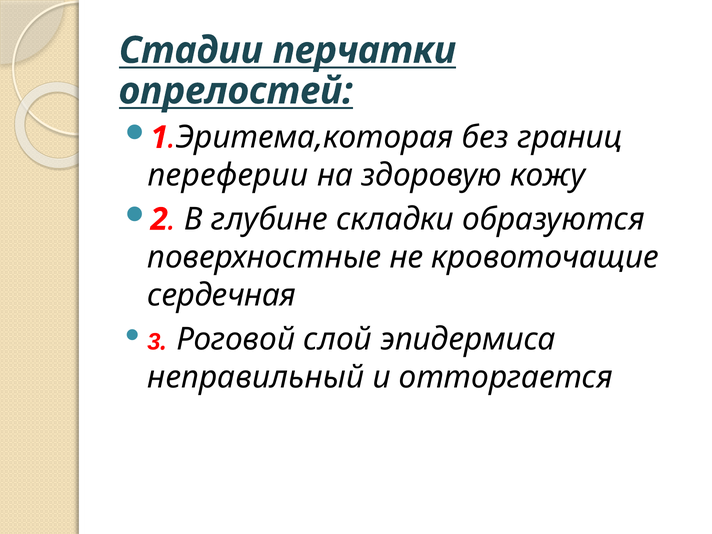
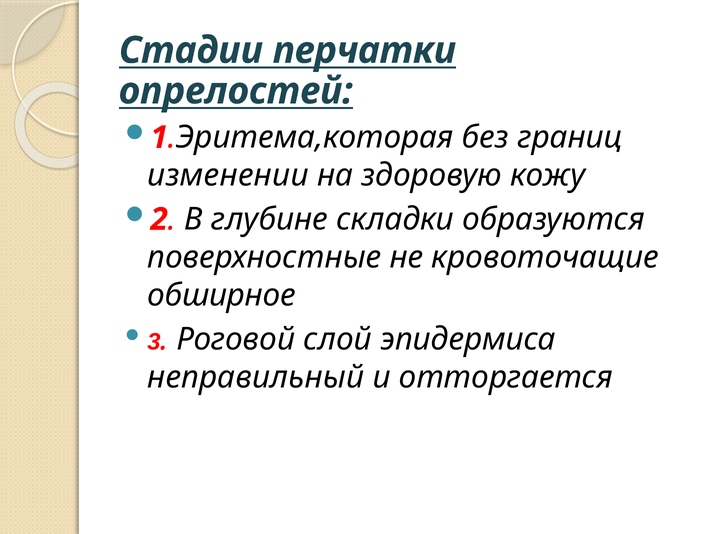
переферии: переферии -> изменении (228, 175)
сердечная: сердечная -> обширное (221, 295)
